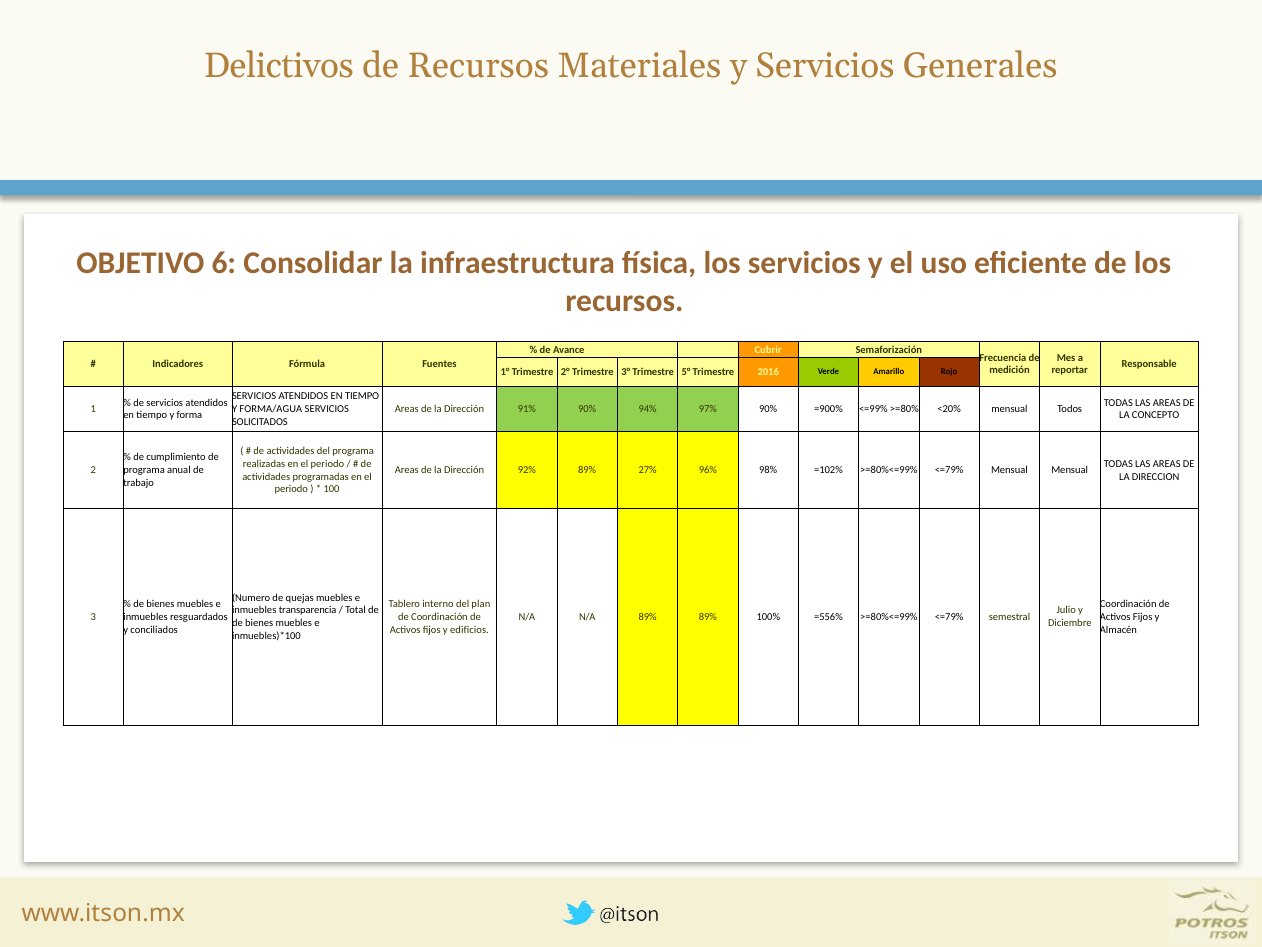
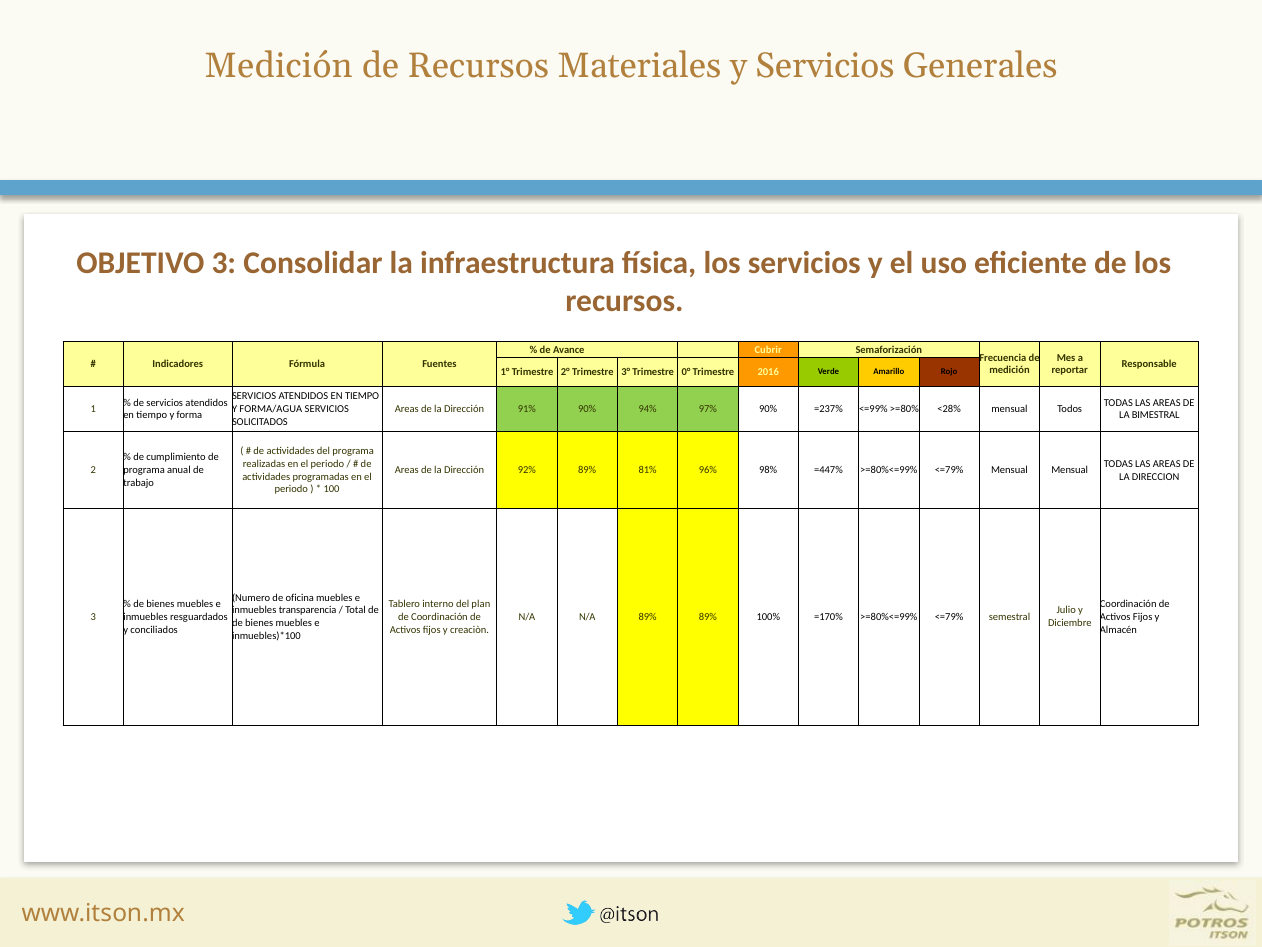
Delictivos: Delictivos -> Medición (278, 66)
OBJETIVO 6: 6 -> 3 (224, 263)
5°: 5° -> 0° (686, 371)
=900%: =900% -> =237% (828, 409)
<20%: <20% -> <28% (949, 409)
CONCEPTO: CONCEPTO -> BIMESTRAL (1156, 415)
27%: 27% -> 81% (648, 470)
=102%: =102% -> =447% (828, 470)
quejas: quejas -> oficina (300, 597)
=556%: =556% -> =170% (828, 616)
edificios: edificios -> creaciòn (470, 629)
